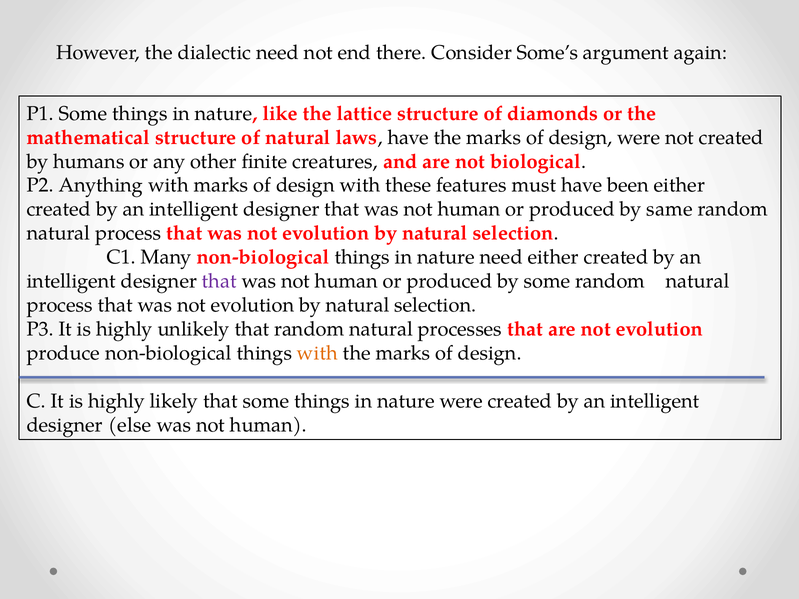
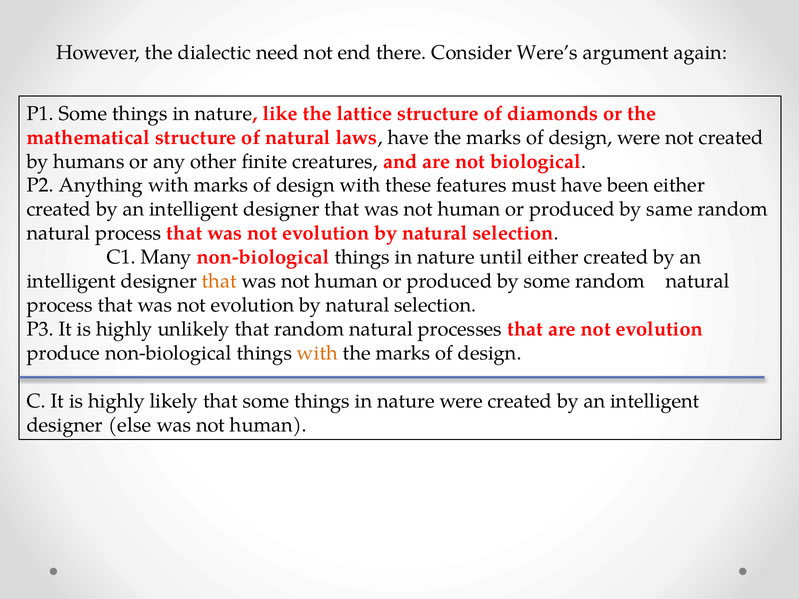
Some’s: Some’s -> Were’s (547, 53)
nature need: need -> until (501, 257)
that colour: purple -> orange (219, 281)
